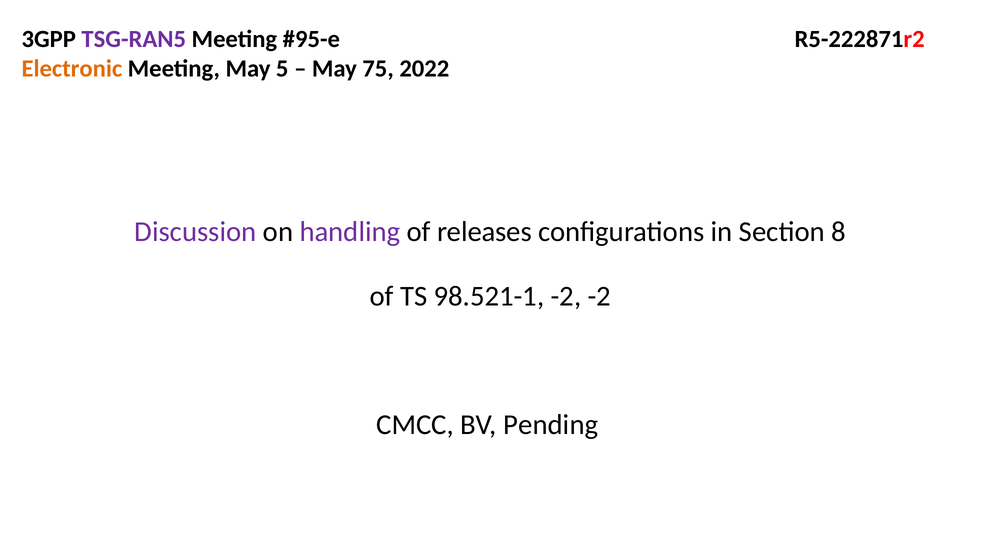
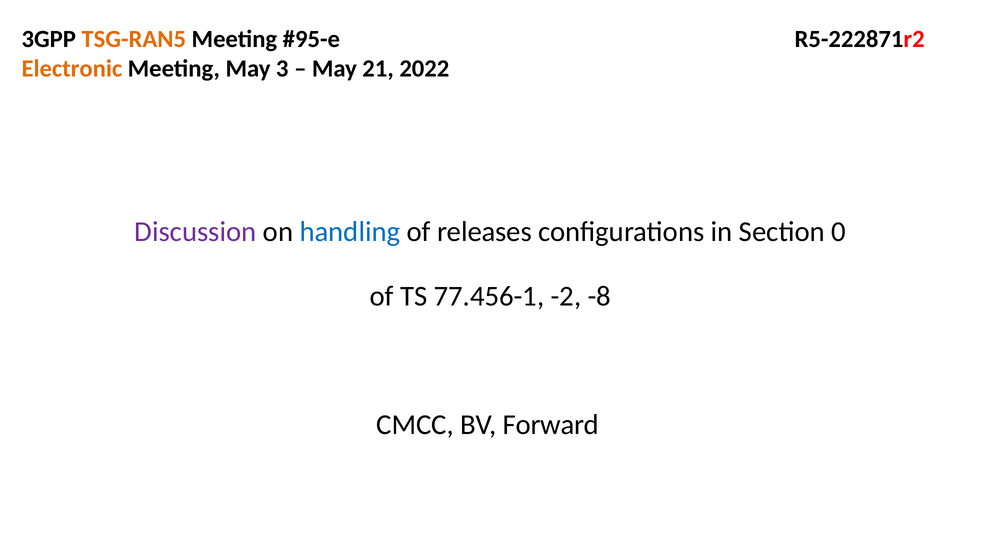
TSG-RAN5 colour: purple -> orange (134, 39)
5: 5 -> 3 (282, 69)
75: 75 -> 21 (378, 69)
handling colour: purple -> blue (350, 232)
8: 8 -> 0 (839, 232)
98.521-1: 98.521-1 -> 77.456-1 (489, 296)
-2 -2: -2 -> -8 (599, 296)
Pending: Pending -> Forward (551, 425)
